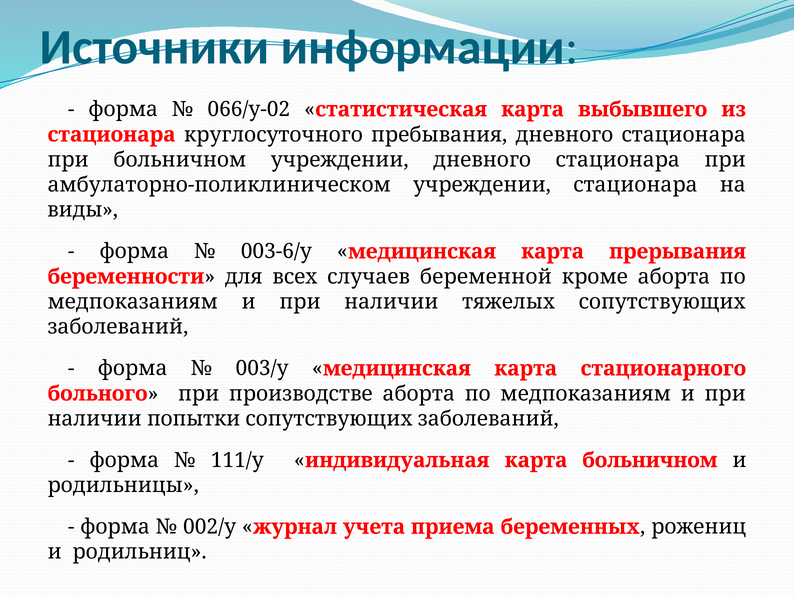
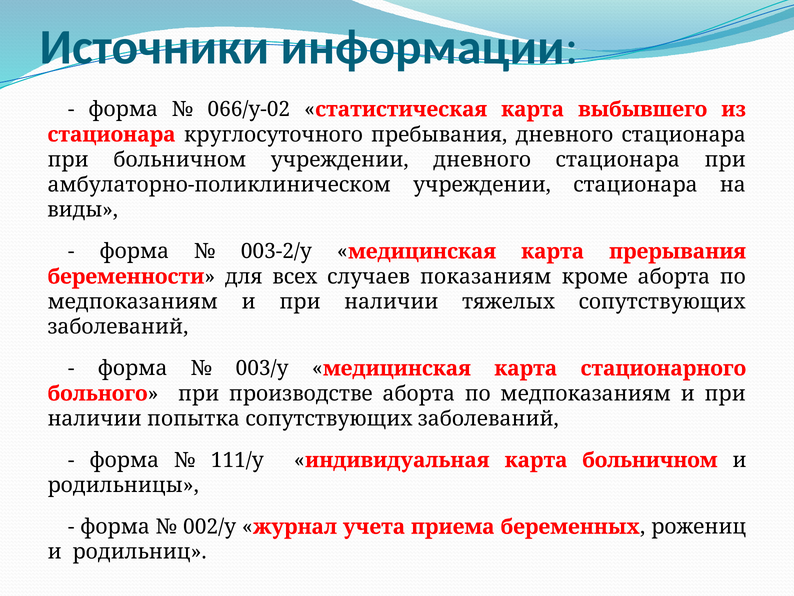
003-6/у: 003-6/у -> 003-2/у (276, 251)
беременной: беременной -> показаниям (486, 276)
попытки: попытки -> попытка (194, 418)
